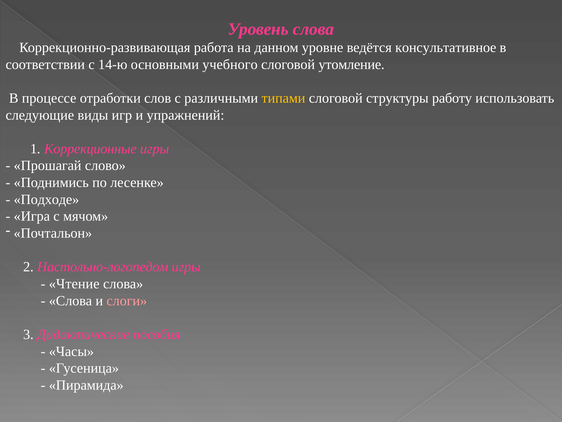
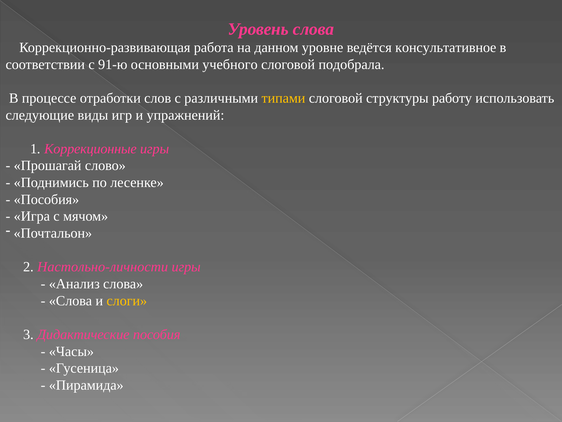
14-ю: 14-ю -> 91-ю (113, 64)
утомление: утомление -> подобрала (351, 64)
Подходе: Подходе -> Пособия (46, 199)
Настольно-логопедом: Настольно-логопедом -> Настольно-личности (103, 267)
Чтение: Чтение -> Анализ (74, 284)
слоги colour: pink -> yellow (127, 300)
